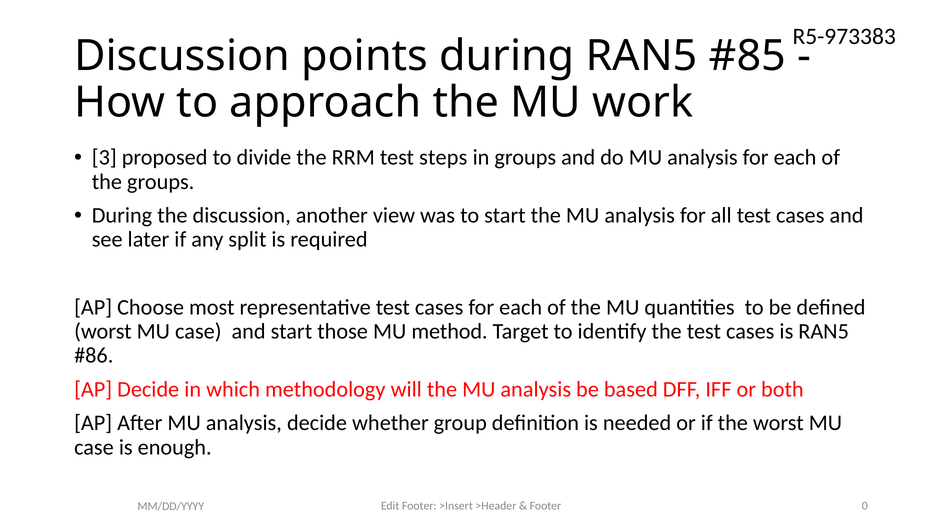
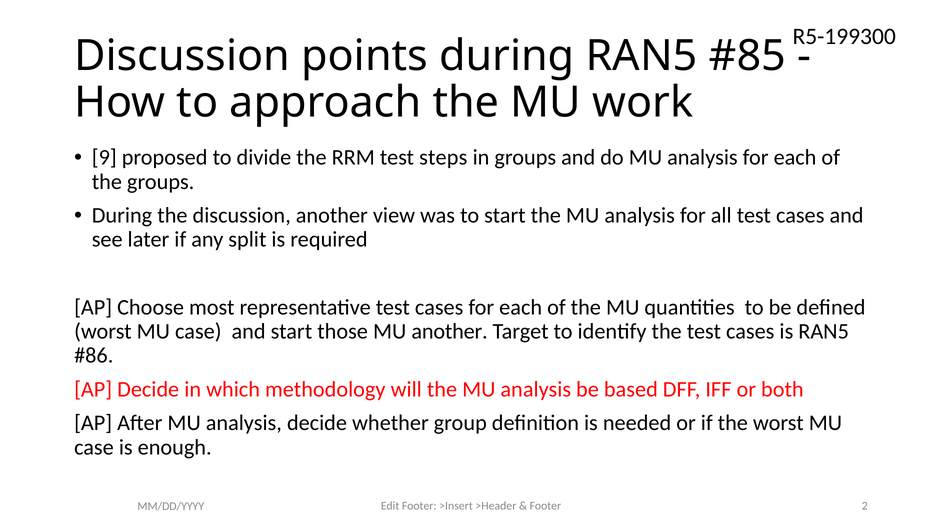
R5-973383: R5-973383 -> R5-199300 (844, 36)
3: 3 -> 9 (104, 158)
MU method: method -> another (450, 331)
0: 0 -> 2 (865, 506)
